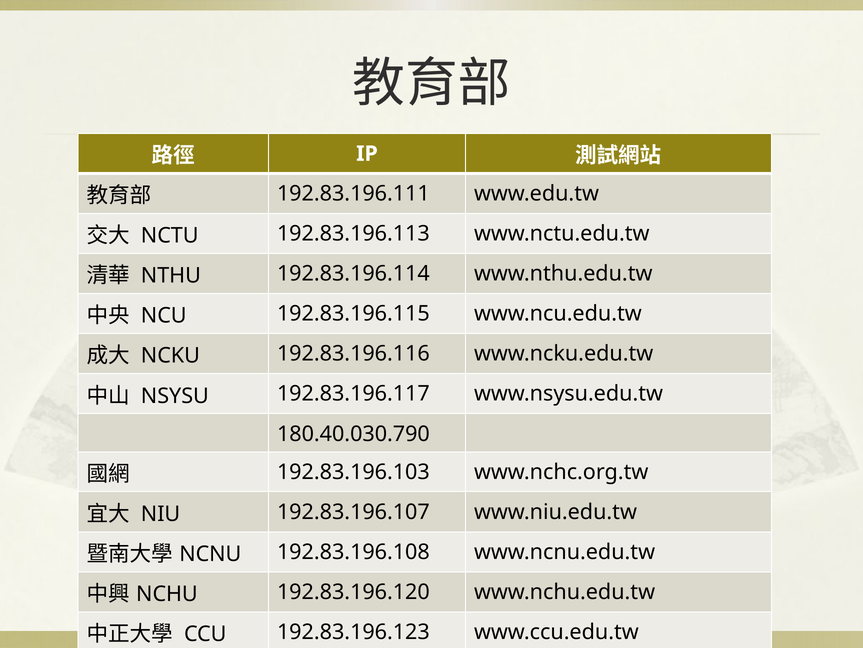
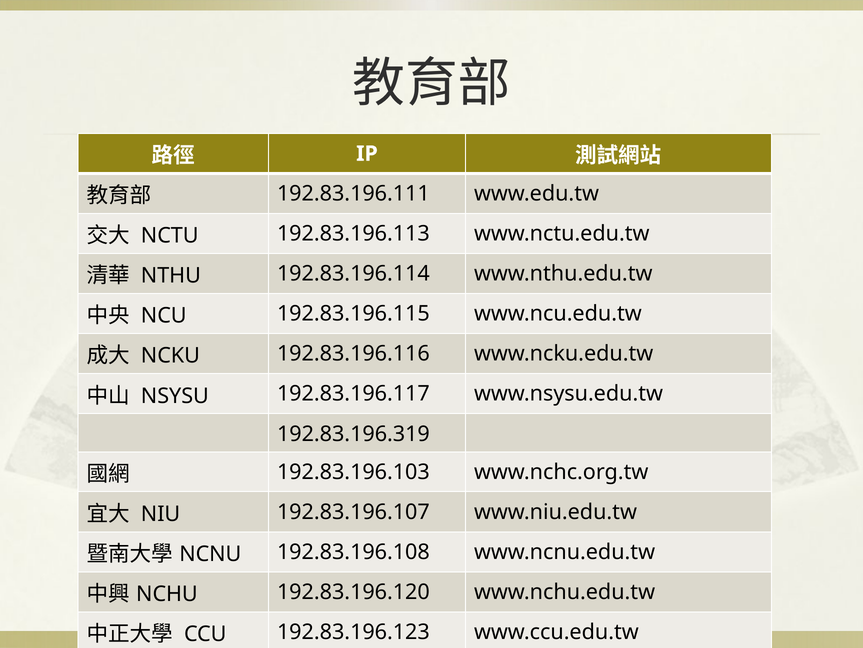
180.40.030.790: 180.40.030.790 -> 192.83.196.319 (353, 433)
